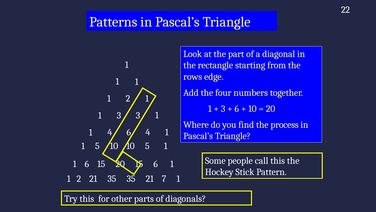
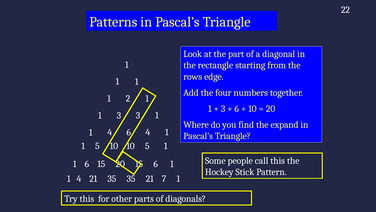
process: process -> expand (285, 124)
2: 2 -> 4 (79, 178)
